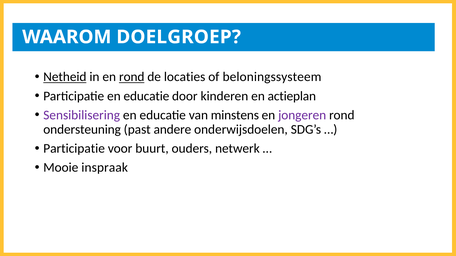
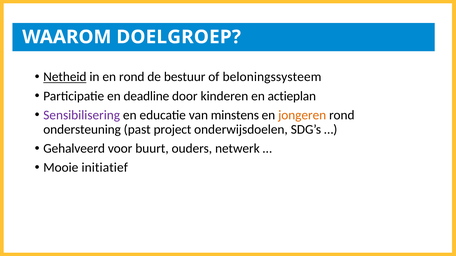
rond underline: present -> none (132, 77)
locaties: locaties -> bestuur (185, 77)
Participatie en educatie: educatie -> deadline (146, 96)
jongeren colour: purple -> orange (302, 115)
andere: andere -> project (172, 130)
Participatie: Participatie -> Gehalveerd (74, 149)
inspraak: inspraak -> initiatief (105, 168)
